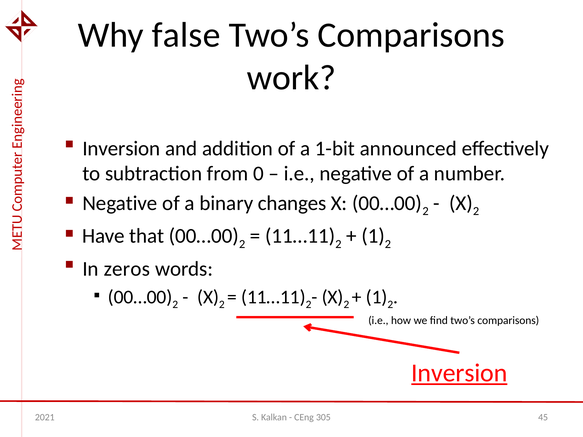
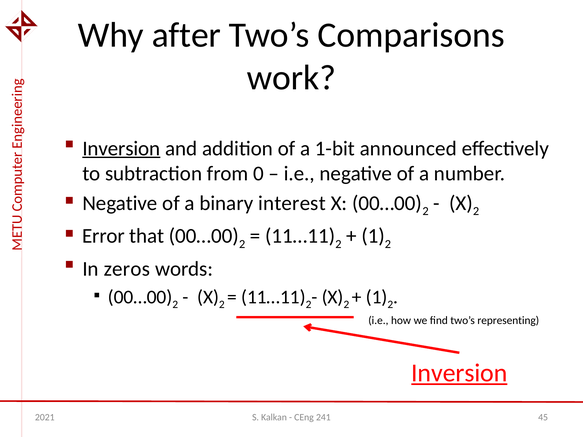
false: false -> after (186, 35)
Inversion underline: none -> present (121, 148)
changes: changes -> interest (292, 203)
Have: Have -> Error (103, 236)
comparisons: comparisons -> representing (508, 320)
305: 305 -> 241 (323, 418)
